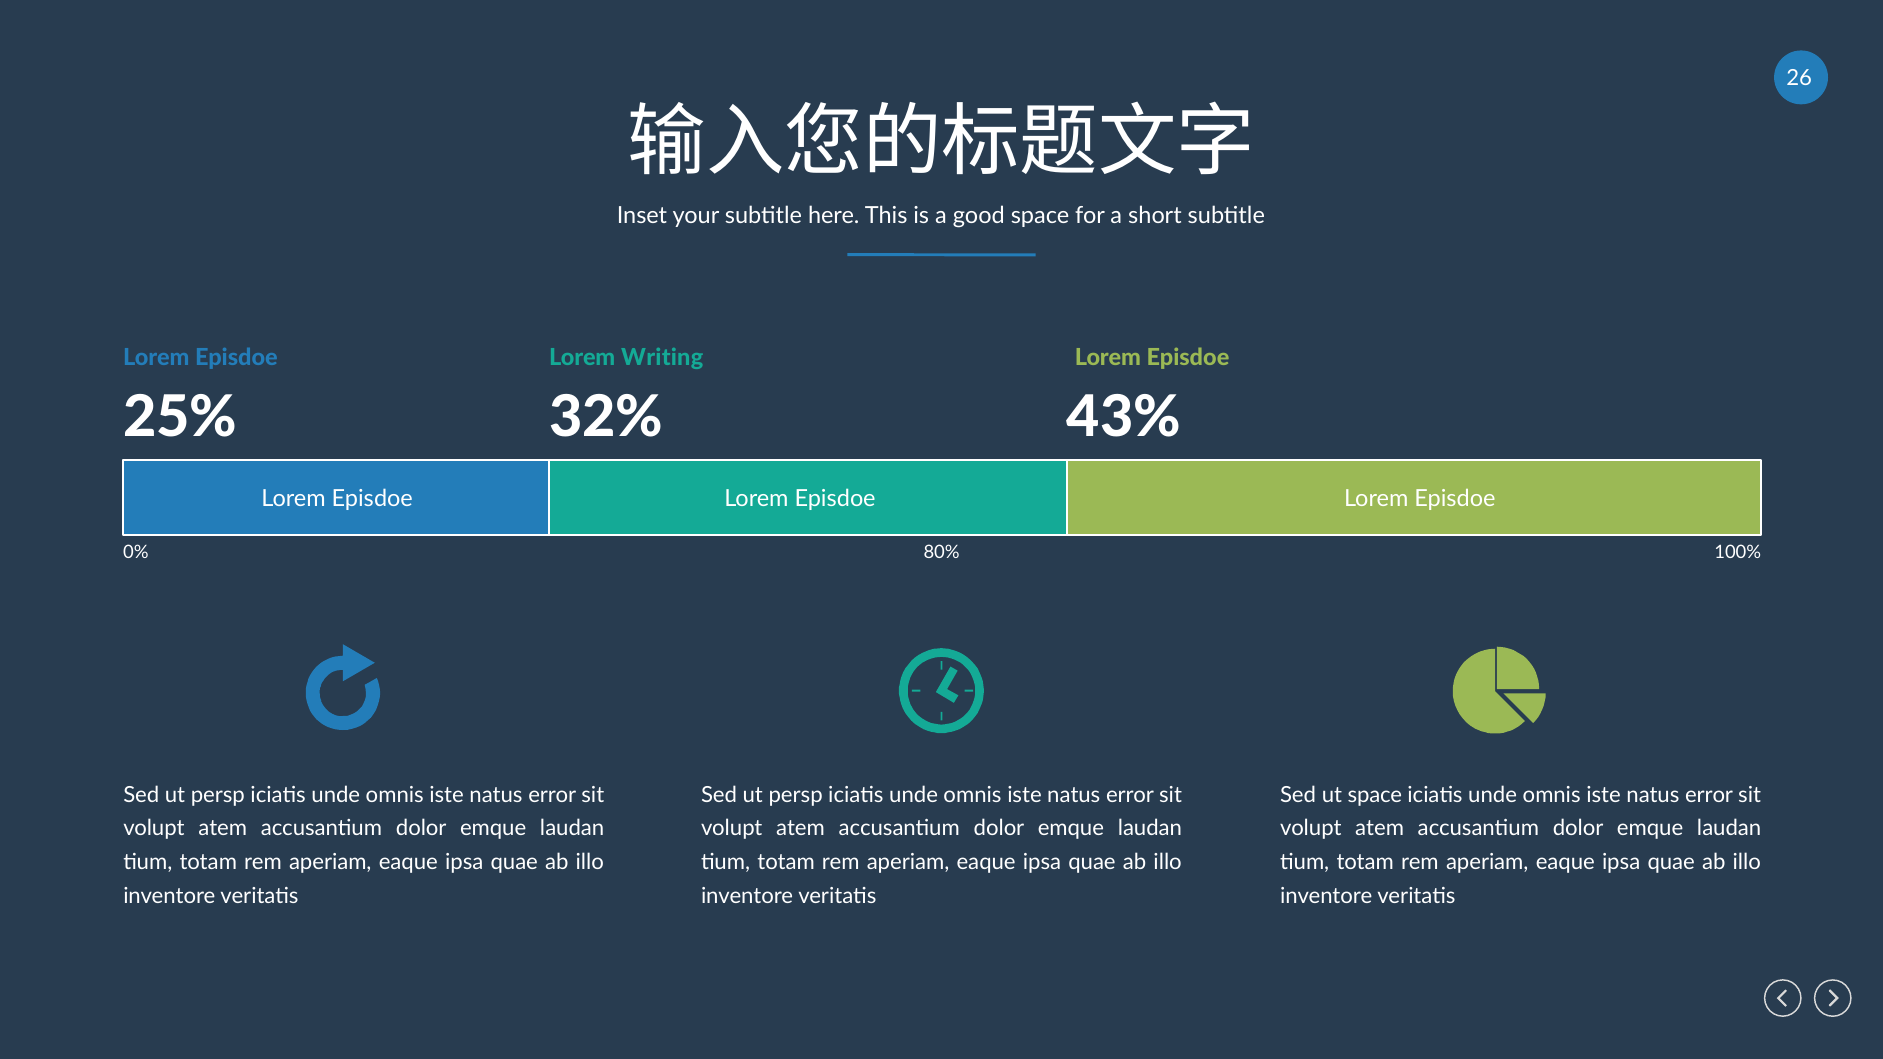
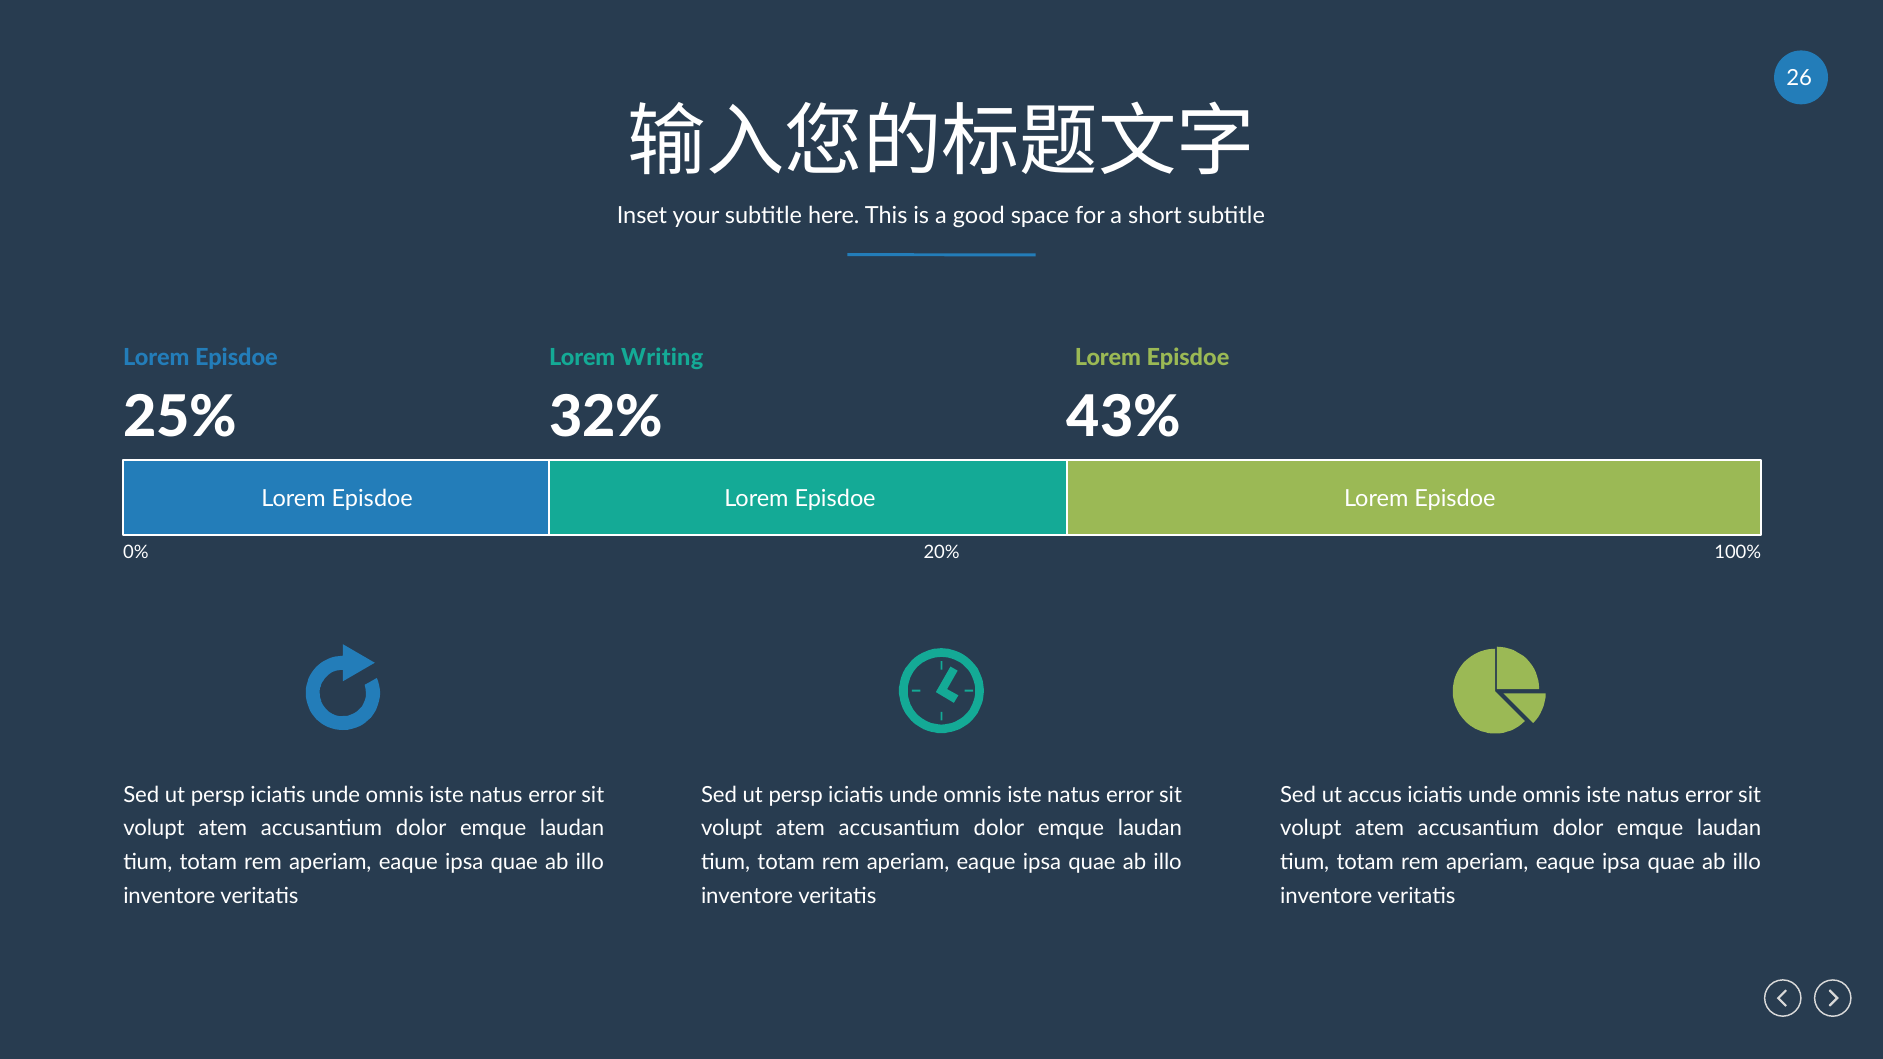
80%: 80% -> 20% (942, 553)
ut space: space -> accus (1375, 795)
